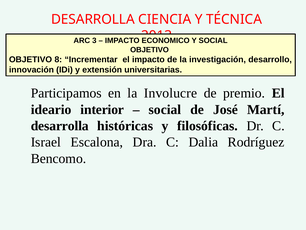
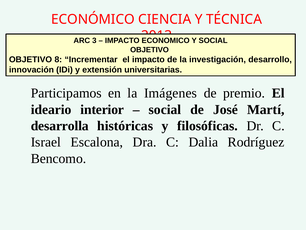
DESARROLLA: DESARROLLA -> ECONÓMICO (93, 19)
Involucre: Involucre -> Imágenes (171, 93)
